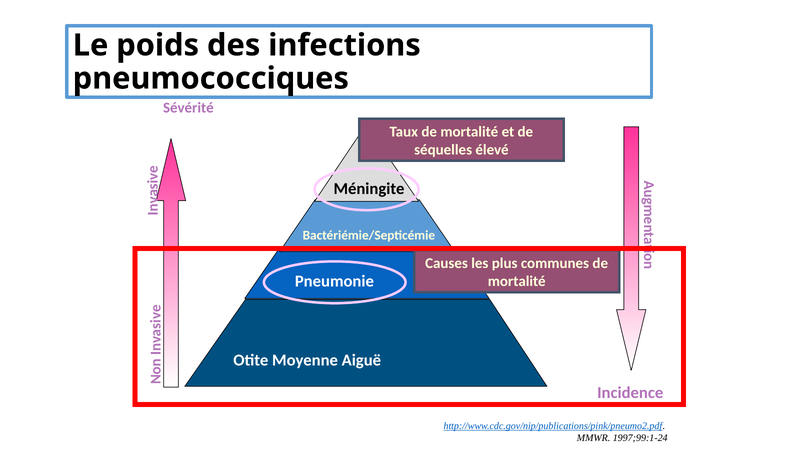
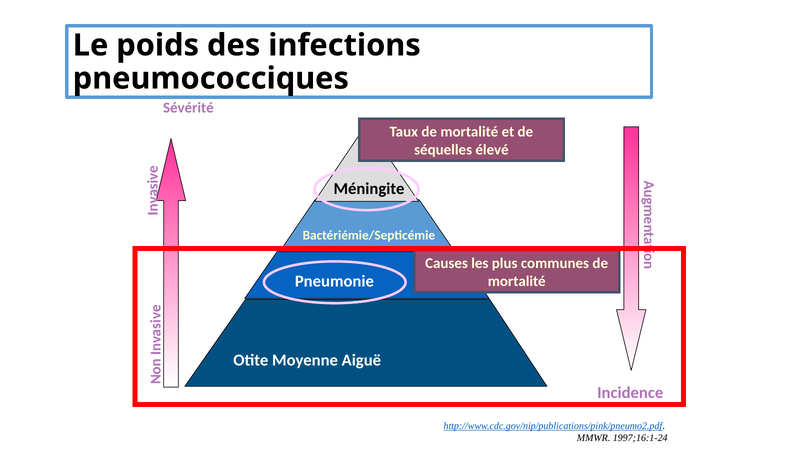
1997;99:1-24: 1997;99:1-24 -> 1997;16:1-24 (640, 438)
